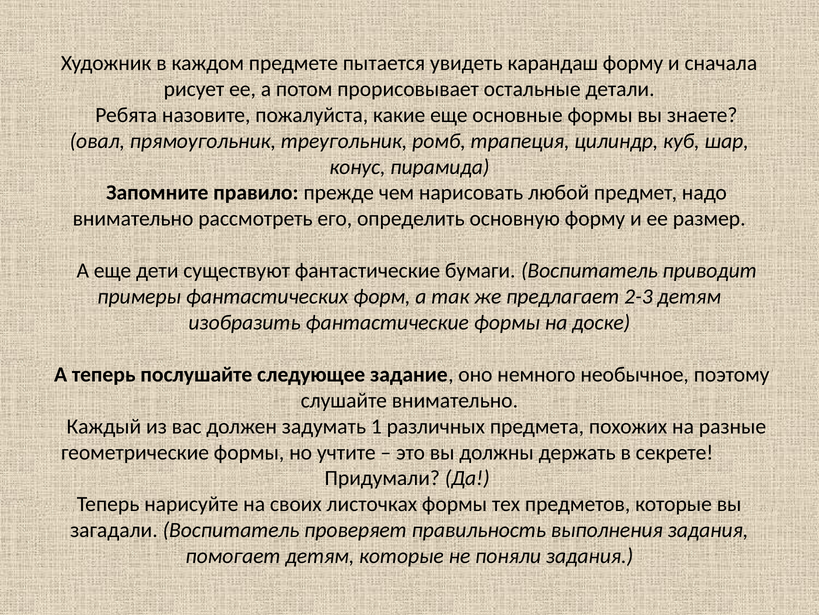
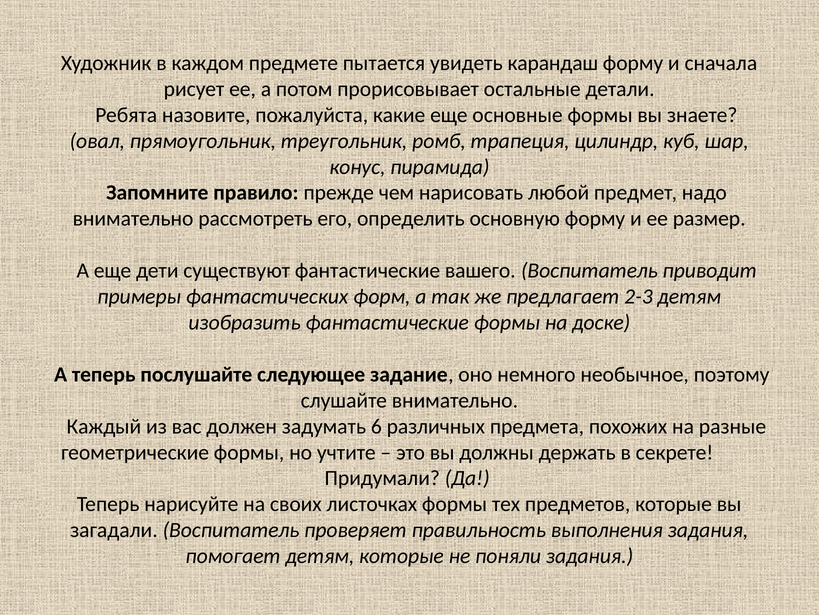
бумаги: бумаги -> вашего (480, 270)
1: 1 -> 6 (376, 426)
